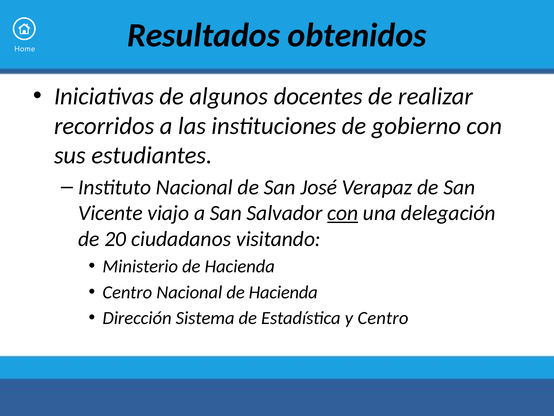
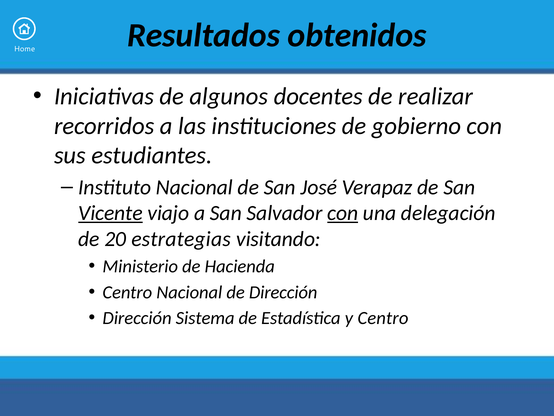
Vicente underline: none -> present (110, 213)
ciudadanos: ciudadanos -> estrategias (181, 239)
Nacional de Hacienda: Hacienda -> Dirección (283, 292)
